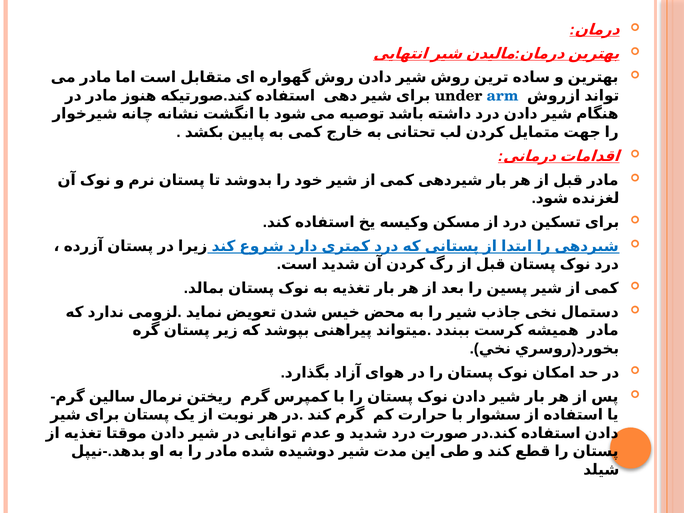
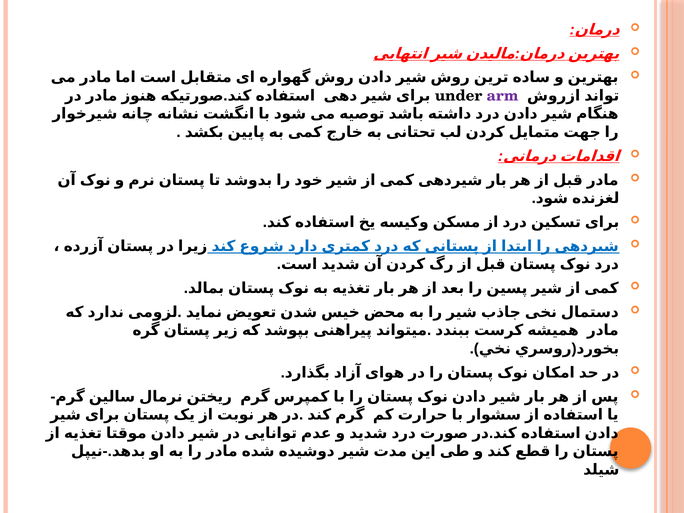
arm colour: blue -> purple (503, 96)
